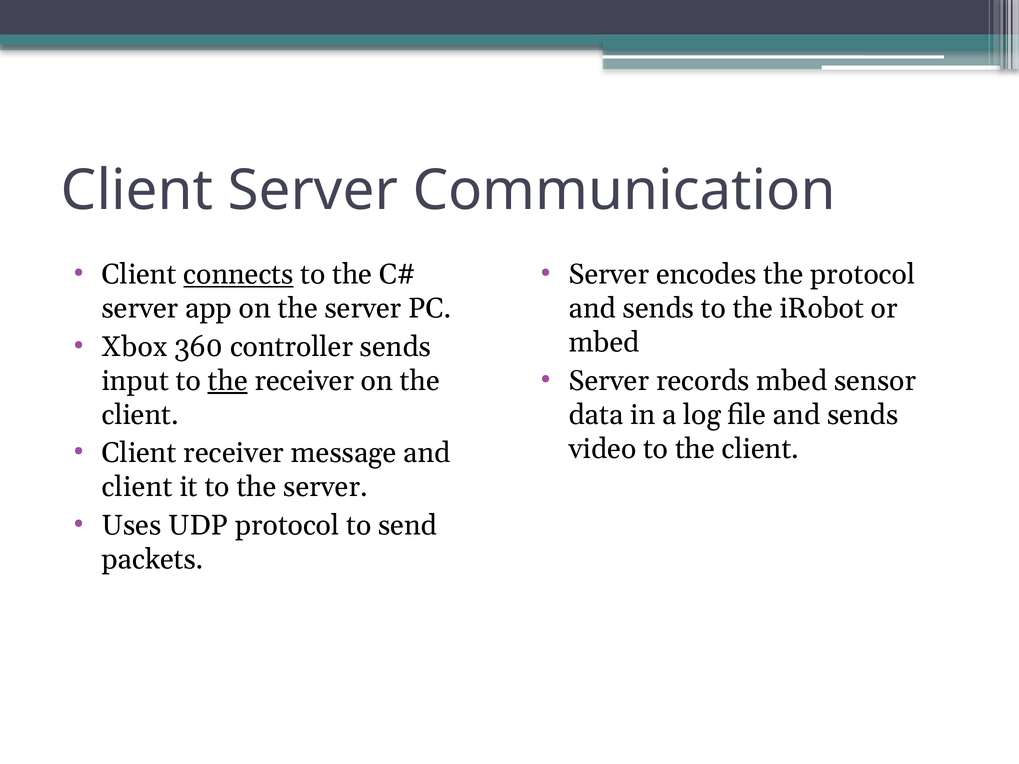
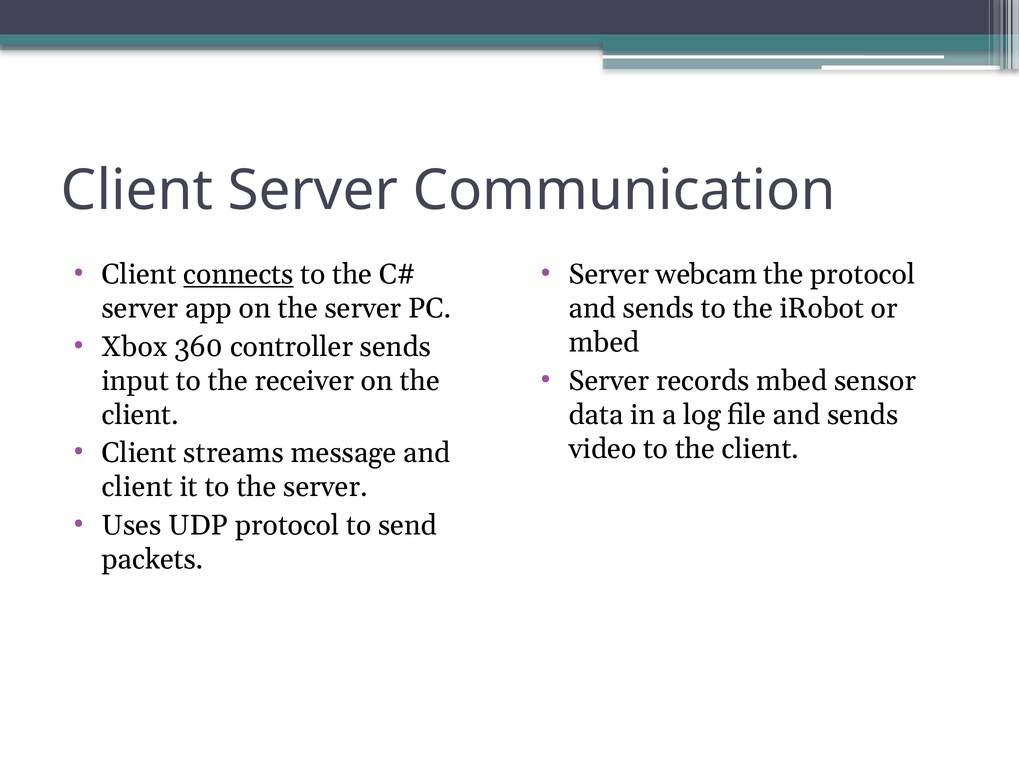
encodes: encodes -> webcam (706, 275)
the underline: present -> none (228, 381)
Client receiver: receiver -> streams (234, 453)
